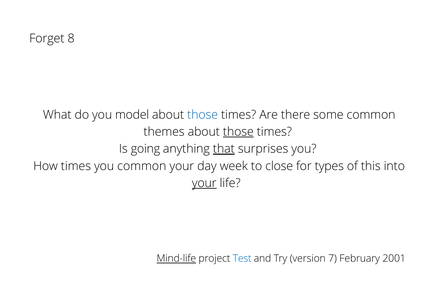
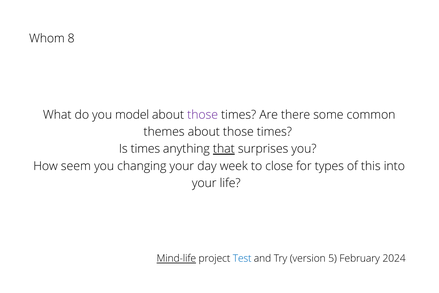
Forget: Forget -> Whom (47, 38)
those colour: blue -> purple (203, 115)
those underline: present -> none (238, 132)
Is going: going -> times (145, 149)
How times: times -> seem (76, 166)
you common: common -> changing (142, 166)
your underline: present -> none (204, 183)
7: 7 -> 5 (333, 258)
2001: 2001 -> 2024 (394, 258)
